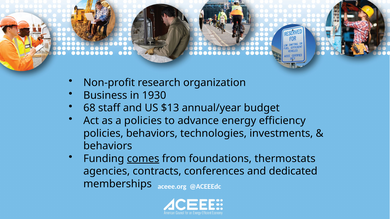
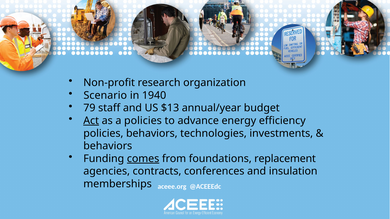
Business: Business -> Scenario (105, 96)
1930: 1930 -> 1940 (154, 96)
68: 68 -> 79 (89, 108)
Act underline: none -> present (91, 121)
thermostats: thermostats -> replacement (285, 159)
dedicated: dedicated -> insulation (293, 172)
